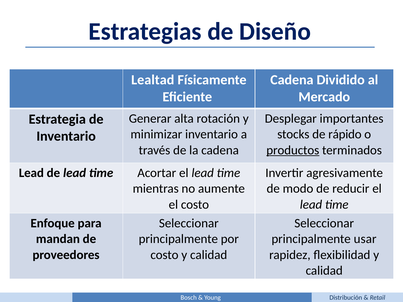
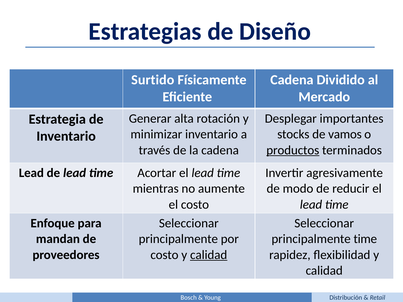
Lealtad: Lealtad -> Surtido (153, 80)
rápido: rápido -> vamos (345, 134)
principalmente usar: usar -> time (365, 239)
calidad underline: none -> present (209, 255)
